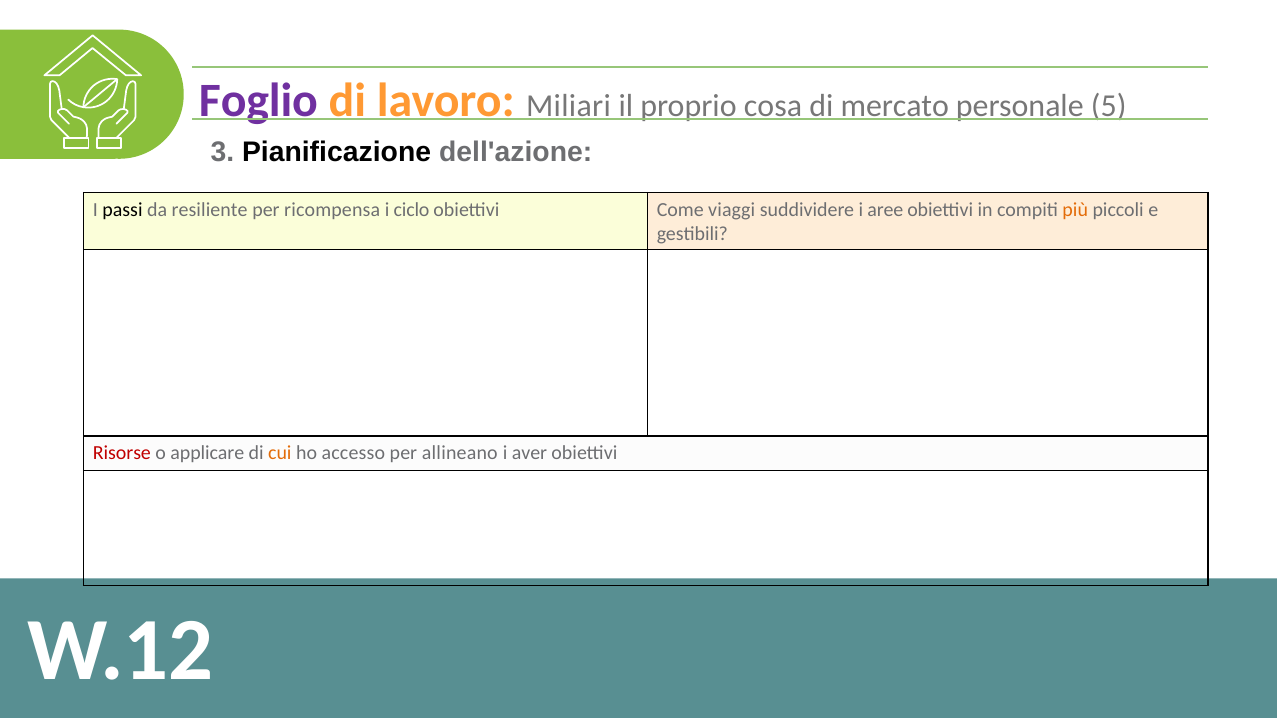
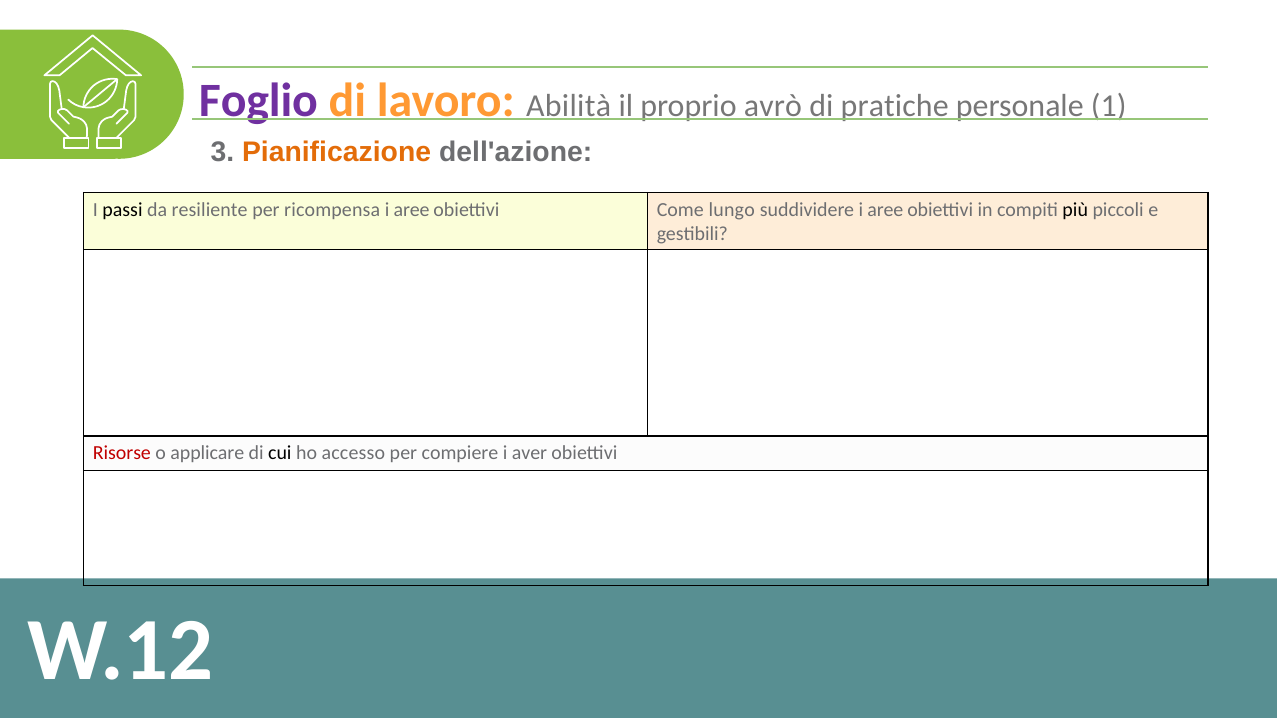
Miliari: Miliari -> Abilità (569, 106)
cosa: cosa -> avrò (773, 106)
mercato: mercato -> pratiche (895, 106)
5: 5 -> 1 (1109, 106)
Pianificazione colour: black -> orange (337, 153)
ciclo: ciclo -> aree (412, 210)
viaggi: viaggi -> lungo (732, 210)
più colour: orange -> black (1075, 210)
cui colour: orange -> black (280, 453)
allineano: allineano -> compiere (460, 453)
